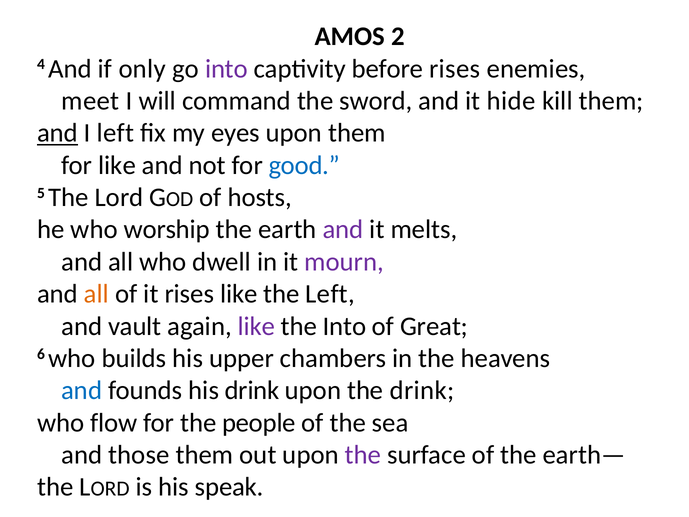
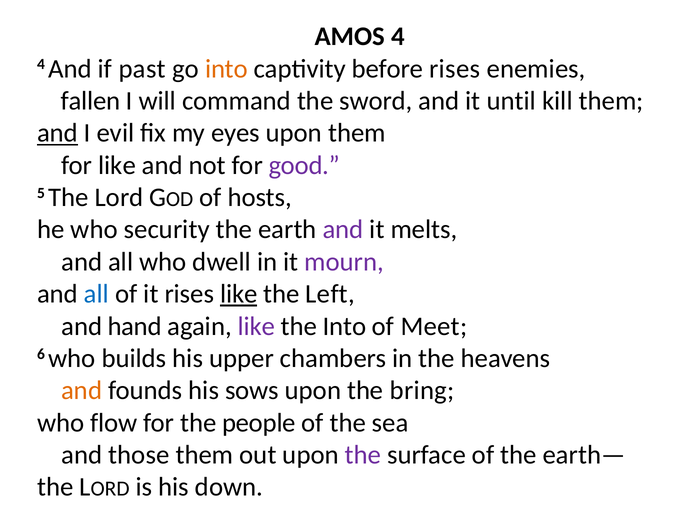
AMOS 2: 2 -> 4 (398, 36)
only: only -> past (142, 69)
into colour: purple -> orange (226, 69)
meet: meet -> fallen (91, 101)
hide: hide -> until (511, 101)
I left: left -> evil (115, 133)
good colour: blue -> purple (304, 165)
worship: worship -> security (167, 230)
all colour: orange -> blue (97, 294)
like underline: none -> present (239, 294)
vault: vault -> hand (135, 326)
Great: Great -> Meet (434, 326)
and colour: blue -> orange (82, 390)
his drink: drink -> sows (252, 390)
the drink: drink -> bring (422, 390)
speak: speak -> down (229, 487)
